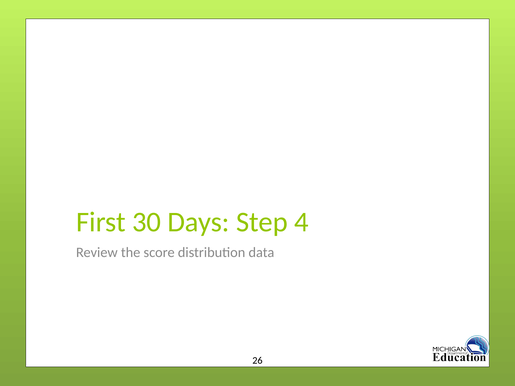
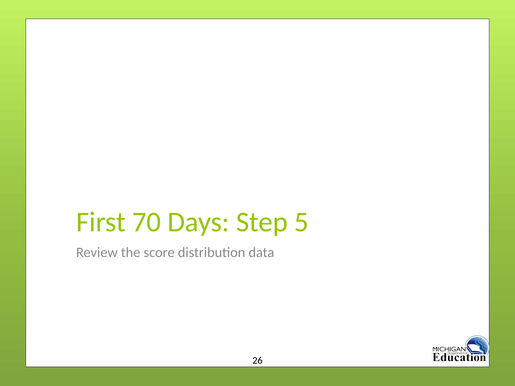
30: 30 -> 70 (146, 222)
4: 4 -> 5 (301, 222)
